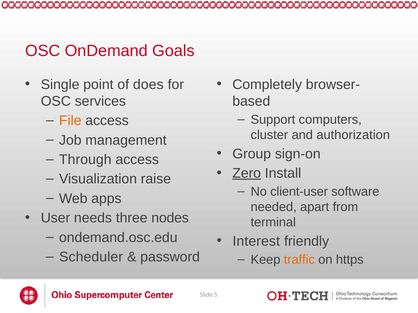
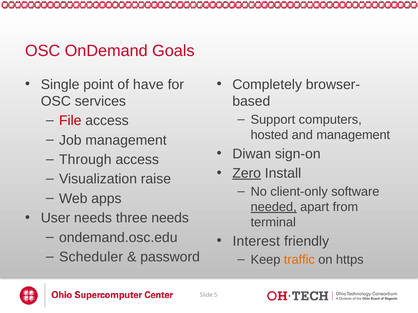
does: does -> have (148, 85)
File colour: orange -> red (70, 121)
cluster: cluster -> hosted (269, 135)
and authorization: authorization -> management (353, 135)
Group: Group -> Diwan (252, 154)
client-user: client-user -> client-only (299, 192)
needed underline: none -> present (274, 207)
three nodes: nodes -> needs (170, 218)
